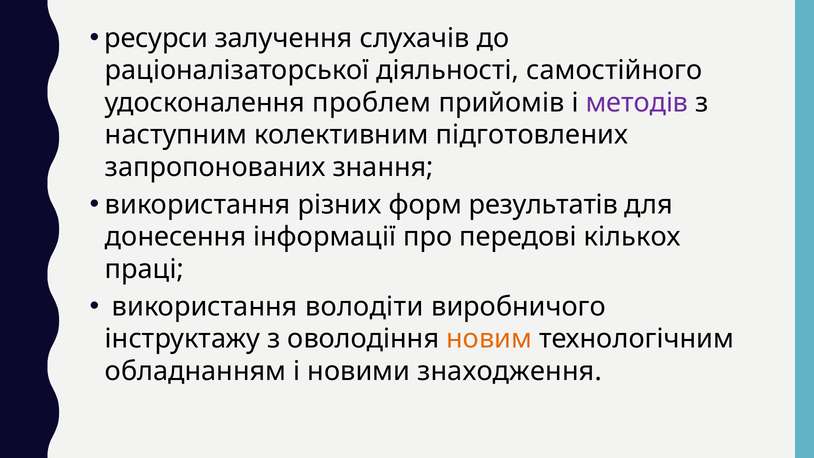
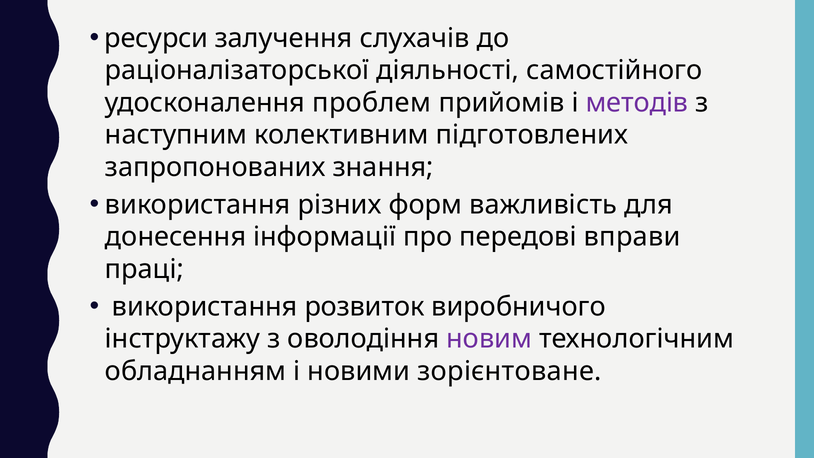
результатів: результатів -> важливість (543, 205)
кількох: кількох -> вправи (632, 237)
володіти: володіти -> розвиток (365, 307)
новим colour: orange -> purple (489, 339)
знаходження: знаходження -> зорієнтоване (509, 371)
